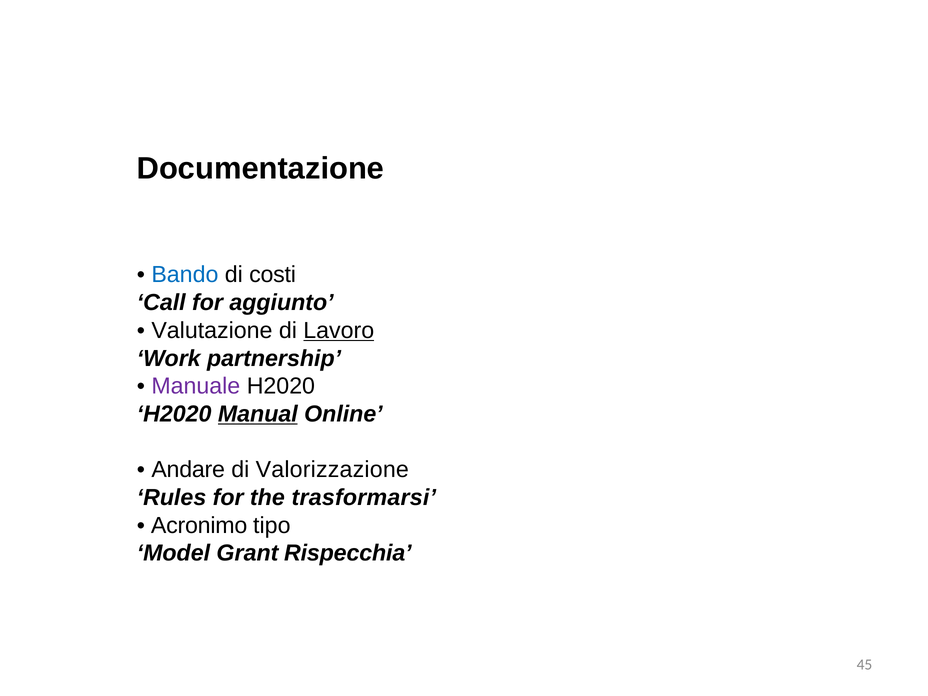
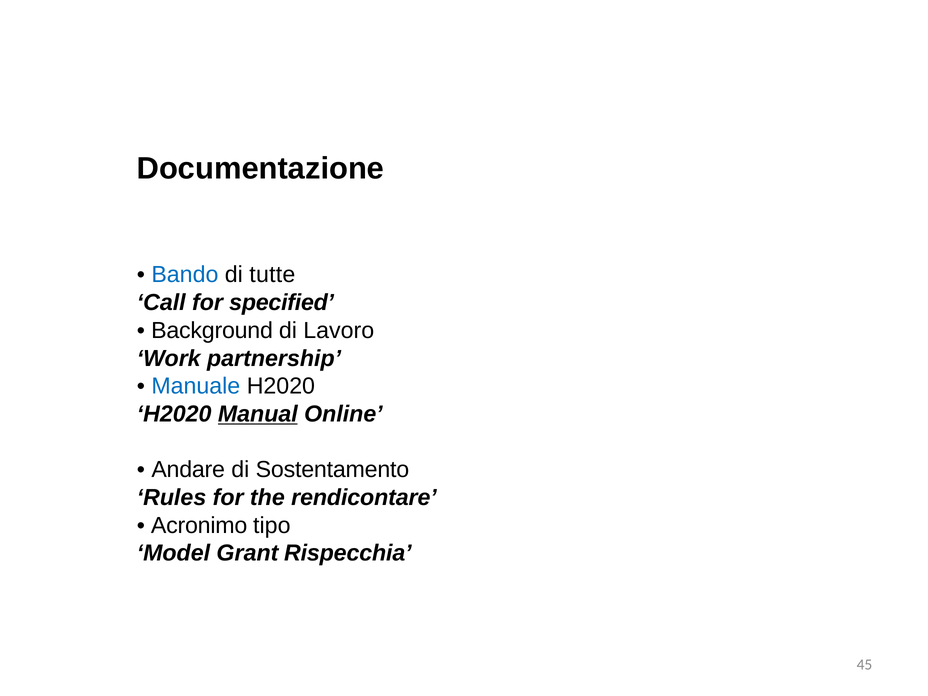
costi: costi -> tutte (272, 275)
aggiunto: aggiunto -> specified (282, 303)
Valutazione: Valutazione -> Background (212, 331)
Lavoro underline: present -> none (339, 331)
Manuale colour: purple -> blue (196, 386)
Valorizzazione: Valorizzazione -> Sostentamento (332, 470)
trasformarsi: trasformarsi -> rendicontare (364, 498)
